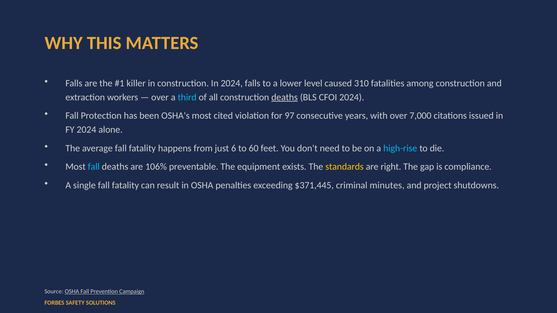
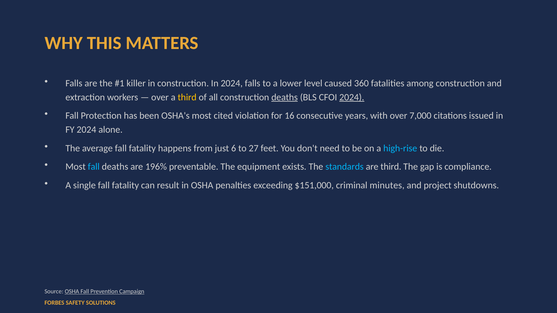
310: 310 -> 360 (361, 83)
third colour: light blue -> yellow (187, 97)
2024 underline: none -> present (352, 97)
97: 97 -> 16 (289, 116)
60: 60 -> 27 (254, 148)
106%: 106% -> 196% (156, 167)
standards colour: yellow -> light blue (345, 167)
are right: right -> third (391, 167)
$371,445: $371,445 -> $151,000 (314, 186)
